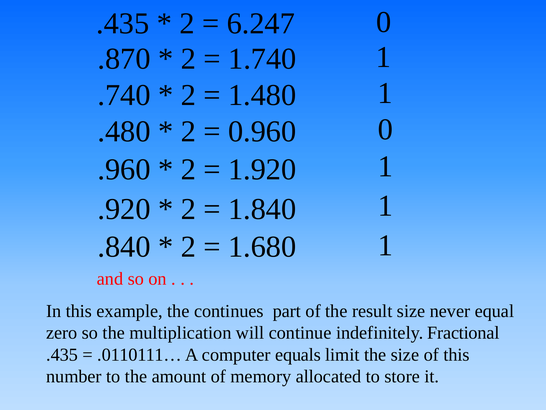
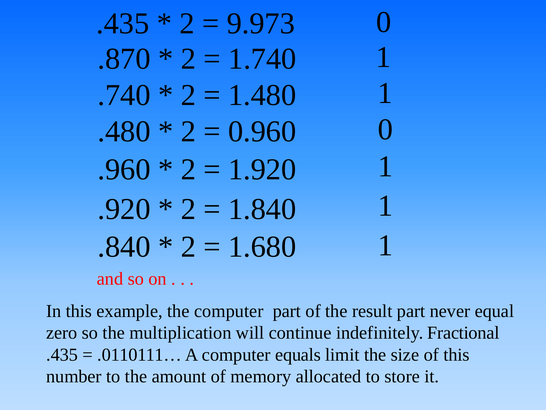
6.247: 6.247 -> 9.973 (261, 24)
the continues: continues -> computer (229, 311)
result size: size -> part (411, 311)
